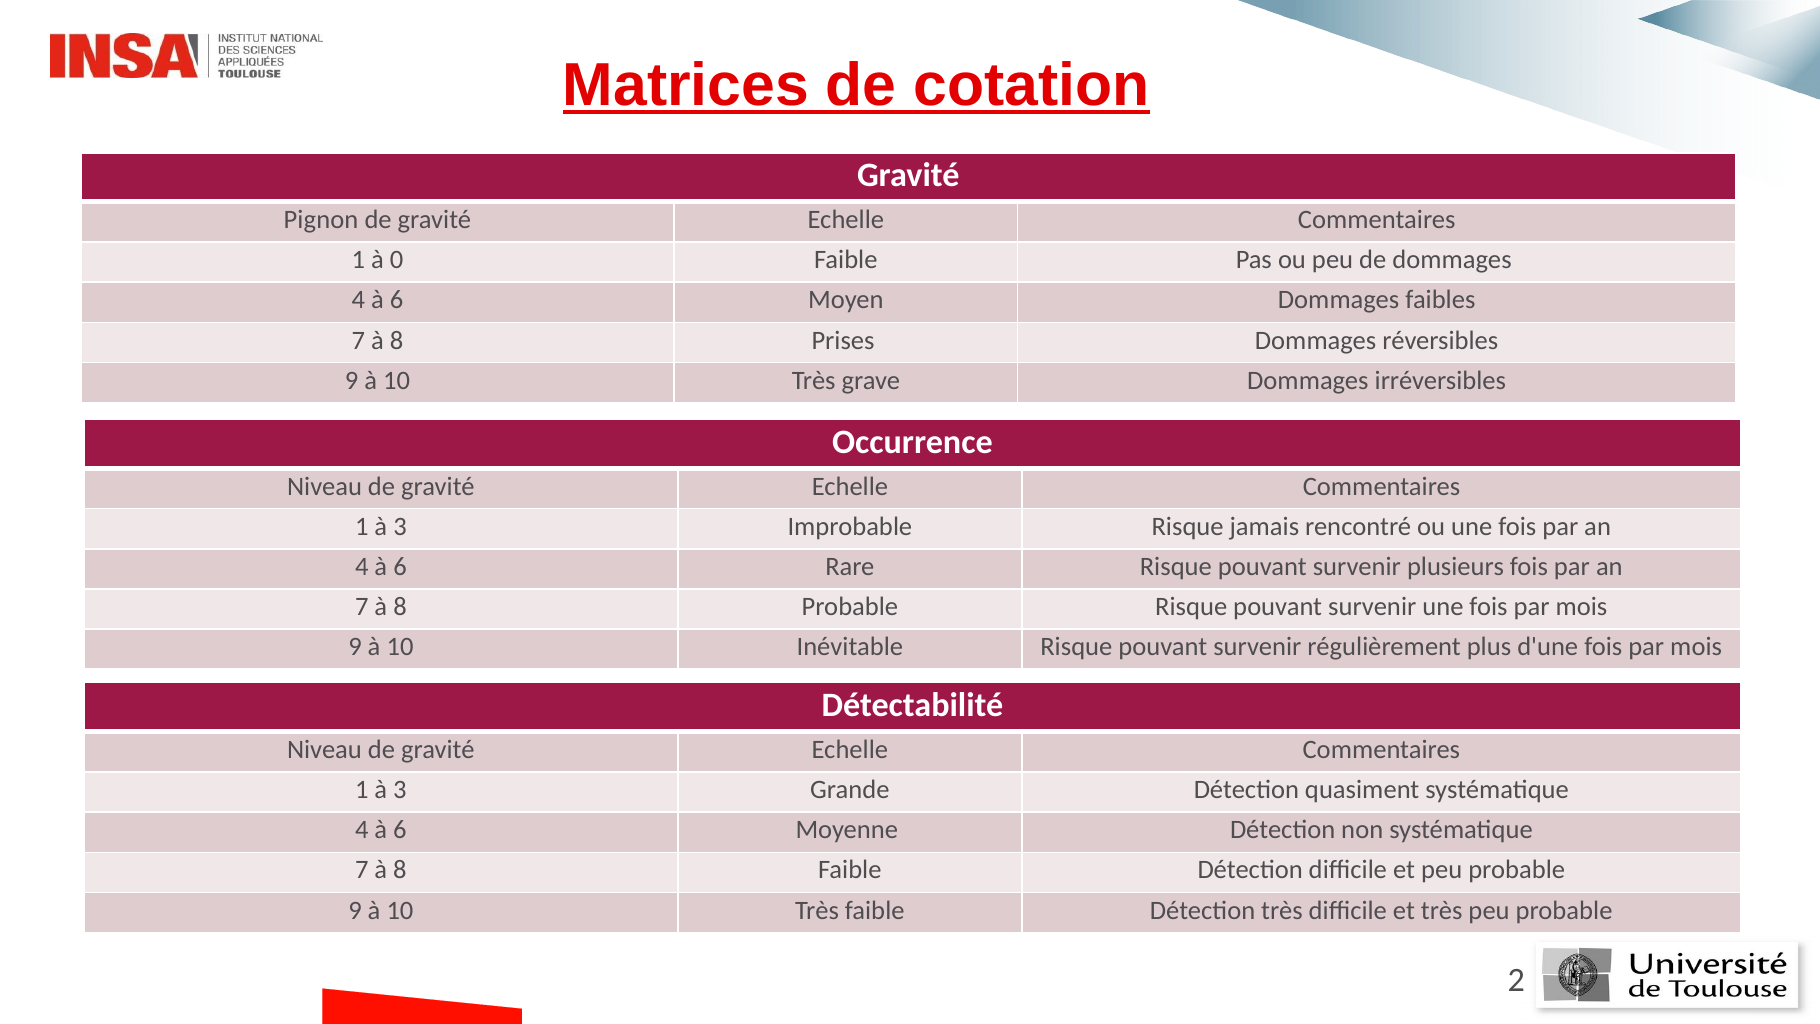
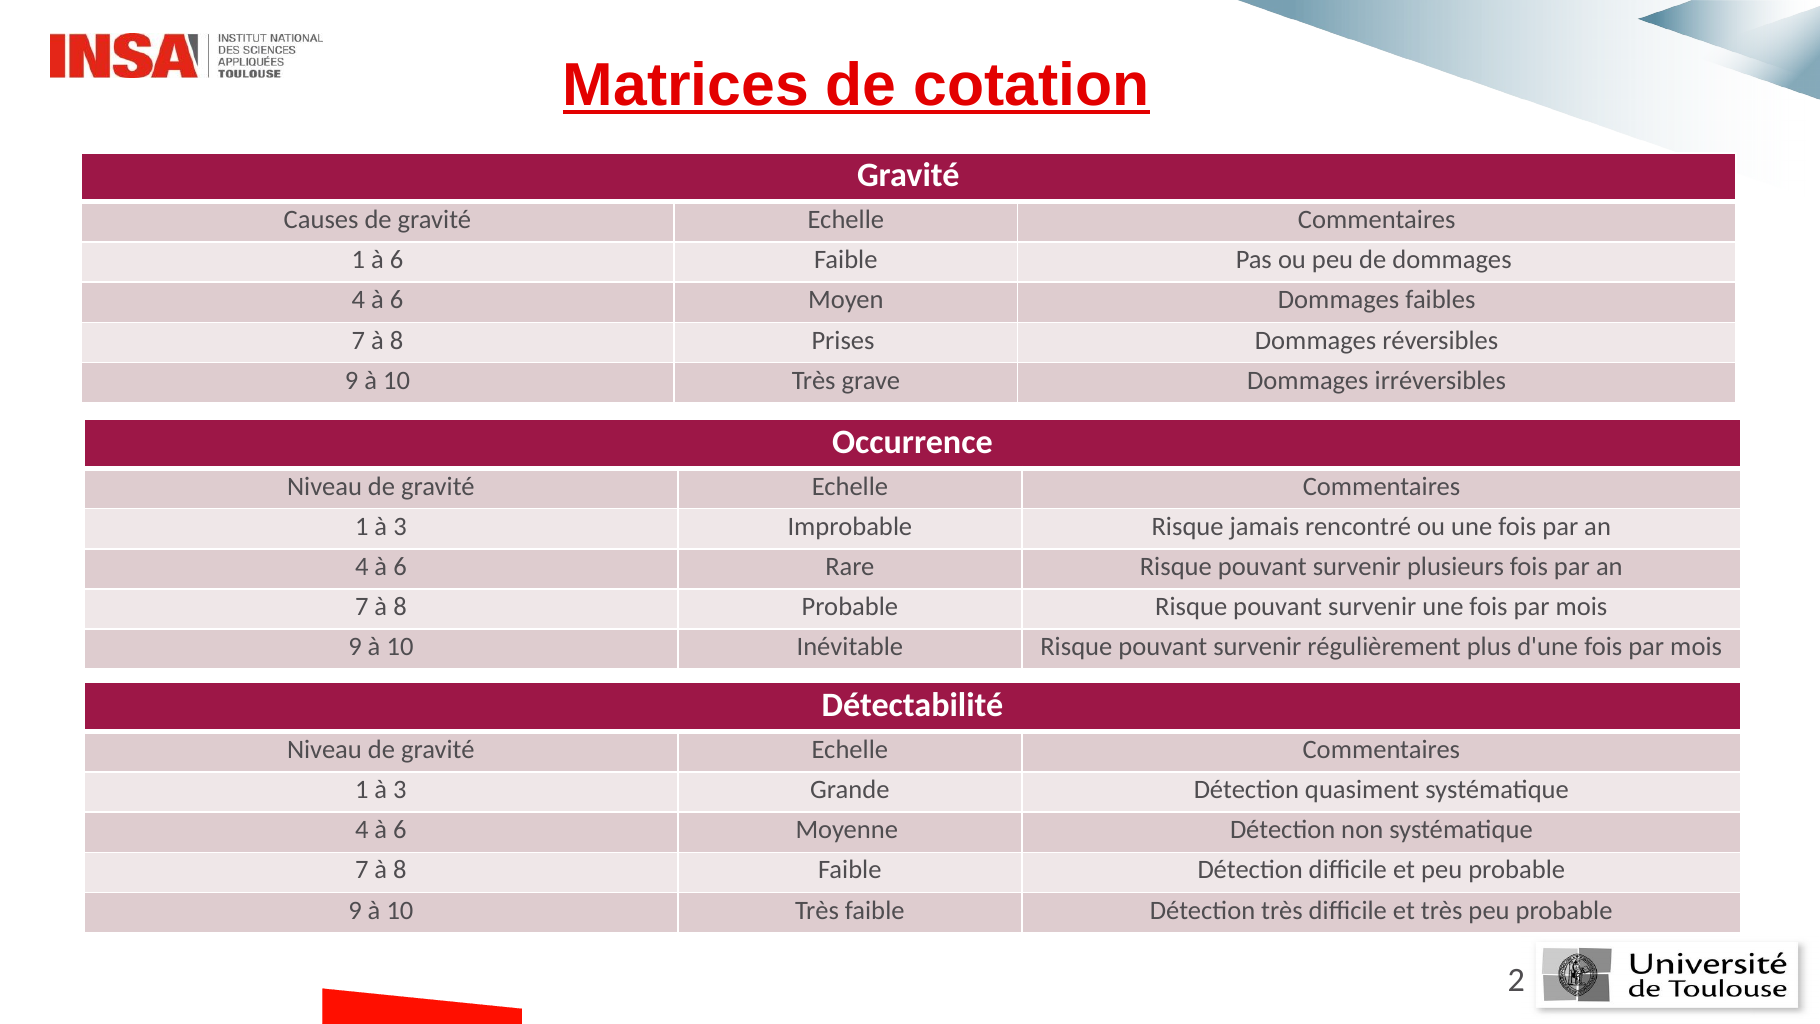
Pignon: Pignon -> Causes (321, 220)
1 à 0: 0 -> 6 (397, 260)
